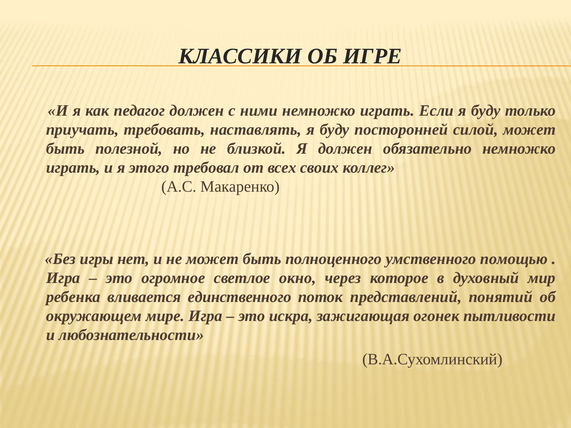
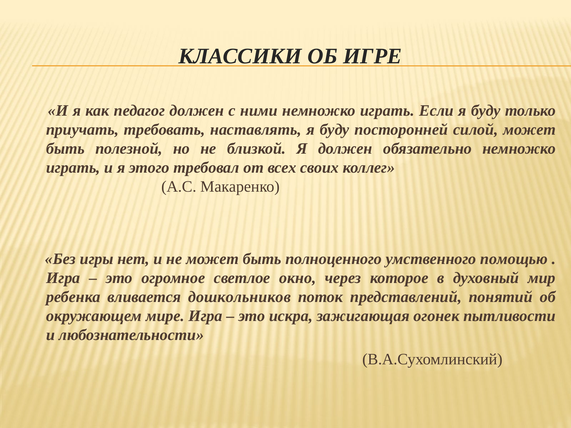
единственного: единственного -> дошкольников (239, 297)
